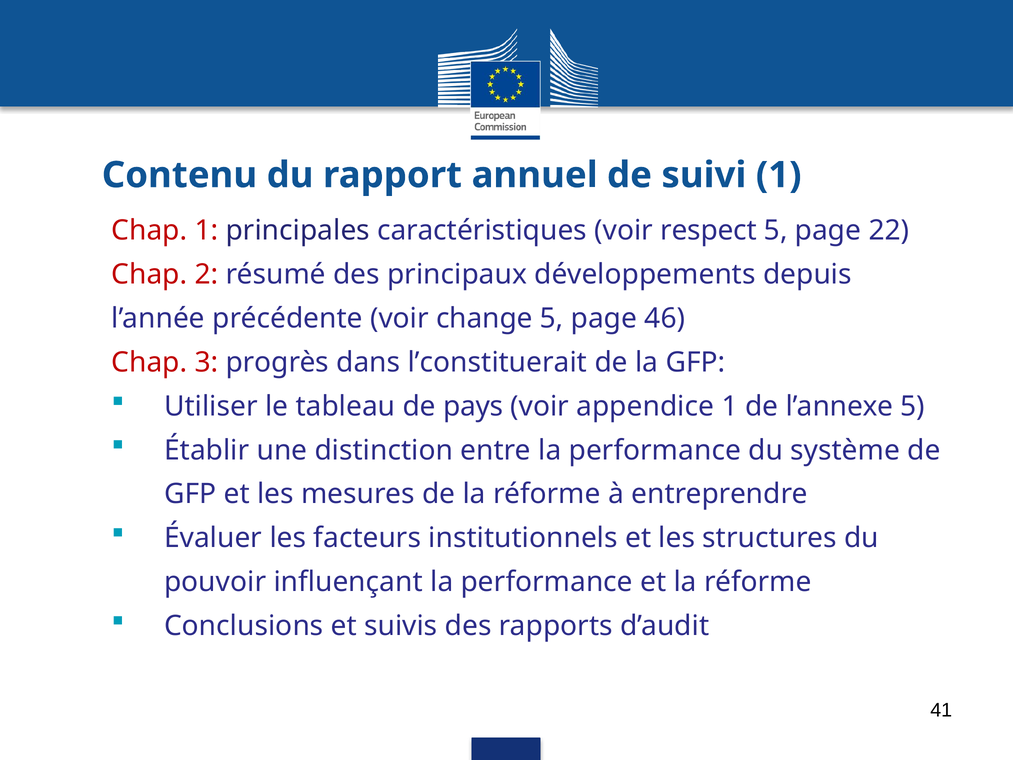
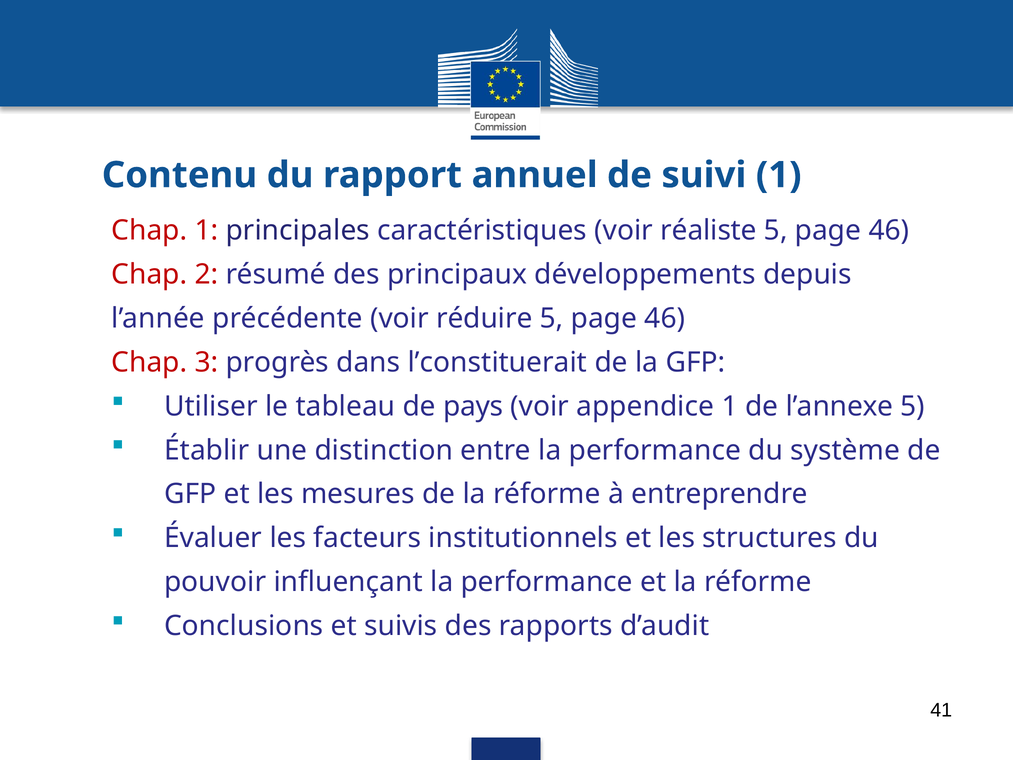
respect: respect -> réaliste (709, 231)
22: 22 -> 46 (889, 231)
change: change -> réduire (484, 318)
